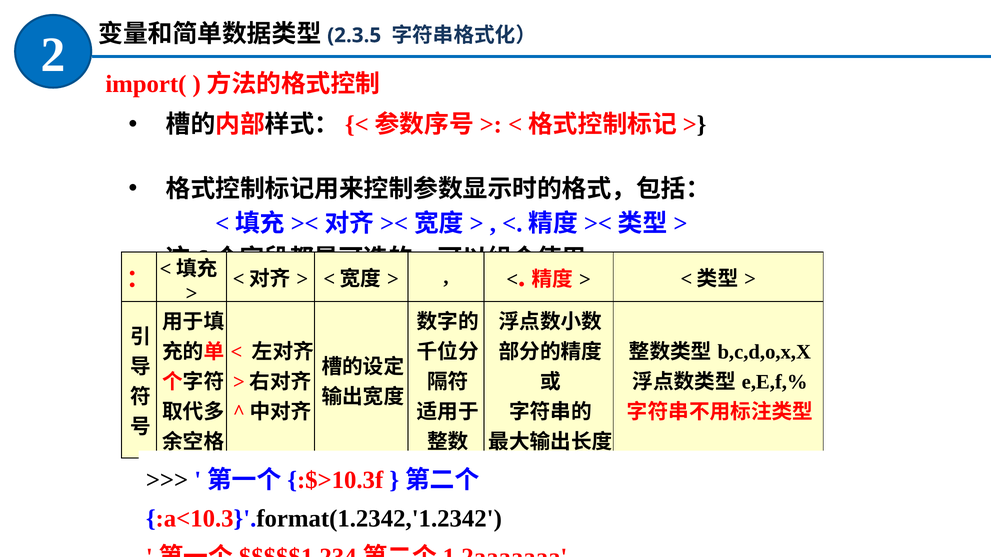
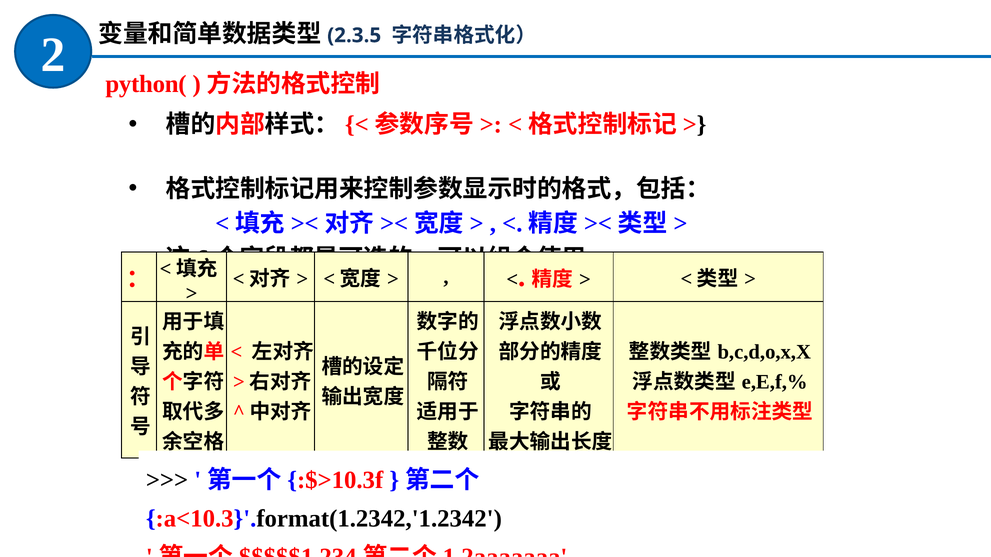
import(: import( -> python( (146, 84)
